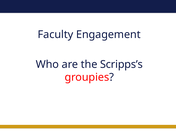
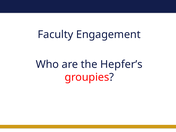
Scripps’s: Scripps’s -> Hepfer’s (121, 64)
